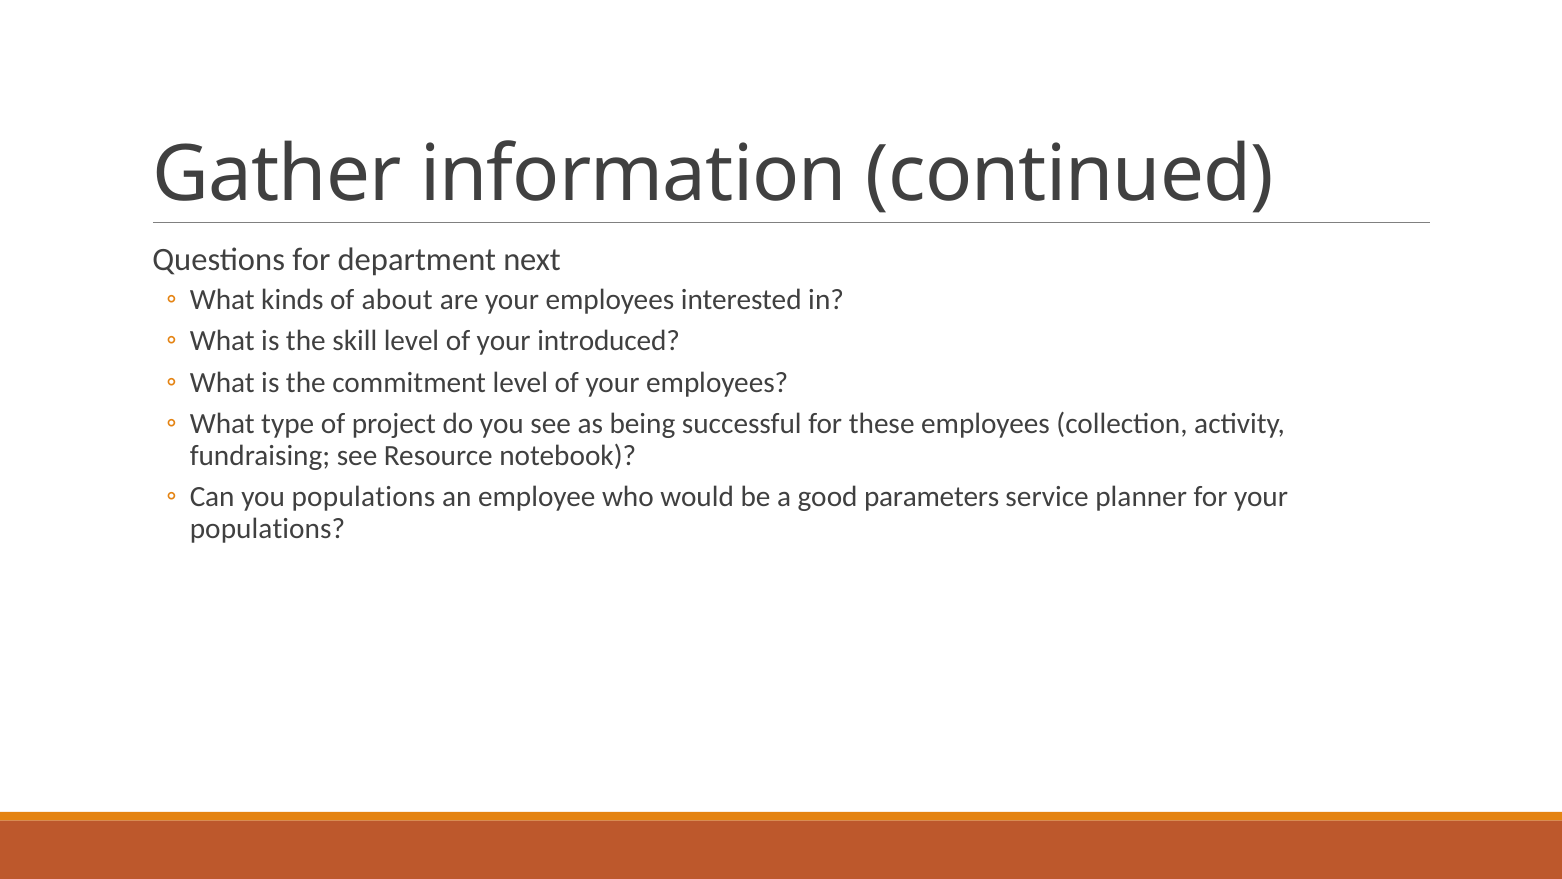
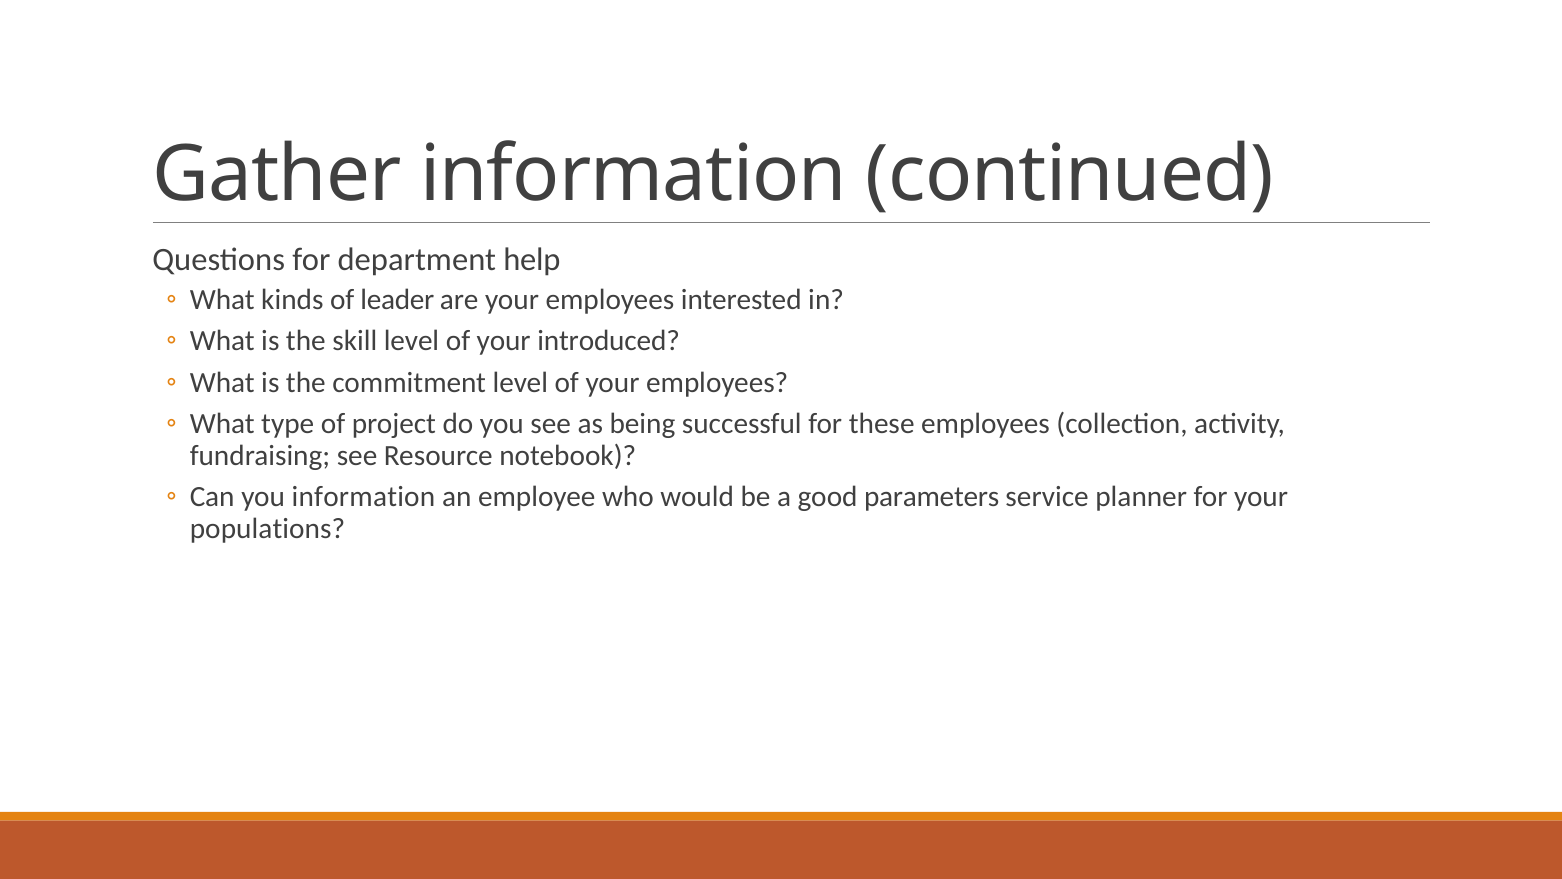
next: next -> help (532, 260)
about: about -> leader (397, 300)
you populations: populations -> information (363, 497)
